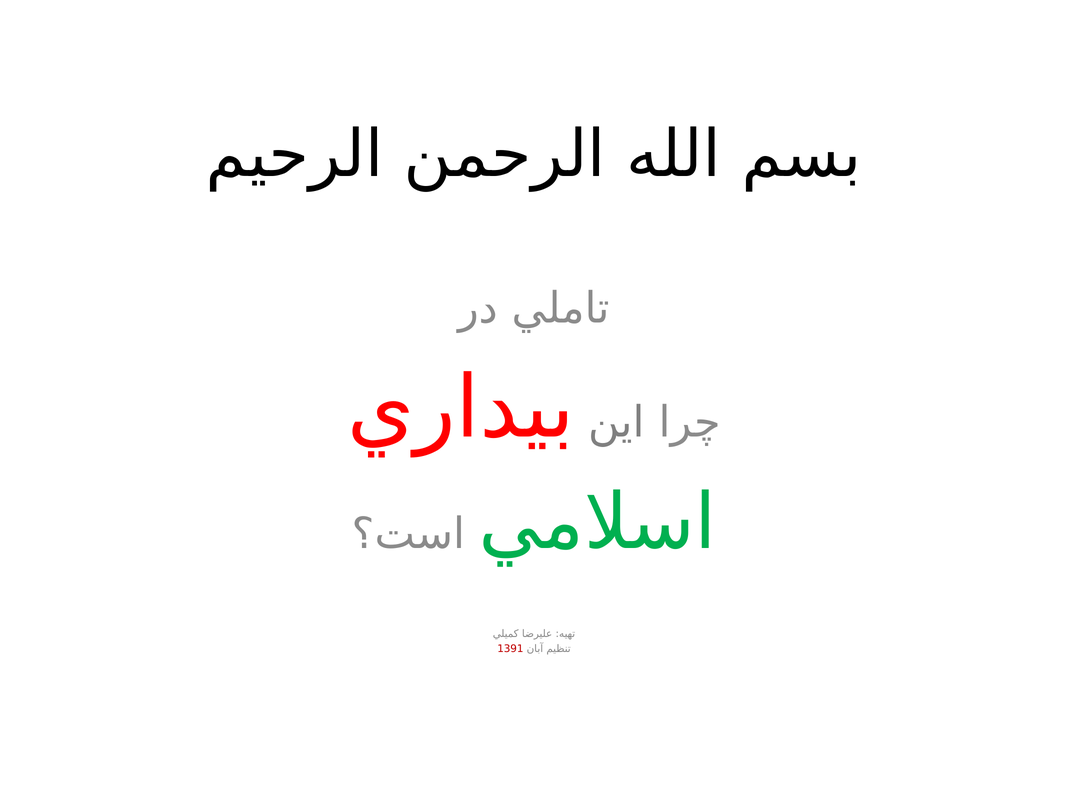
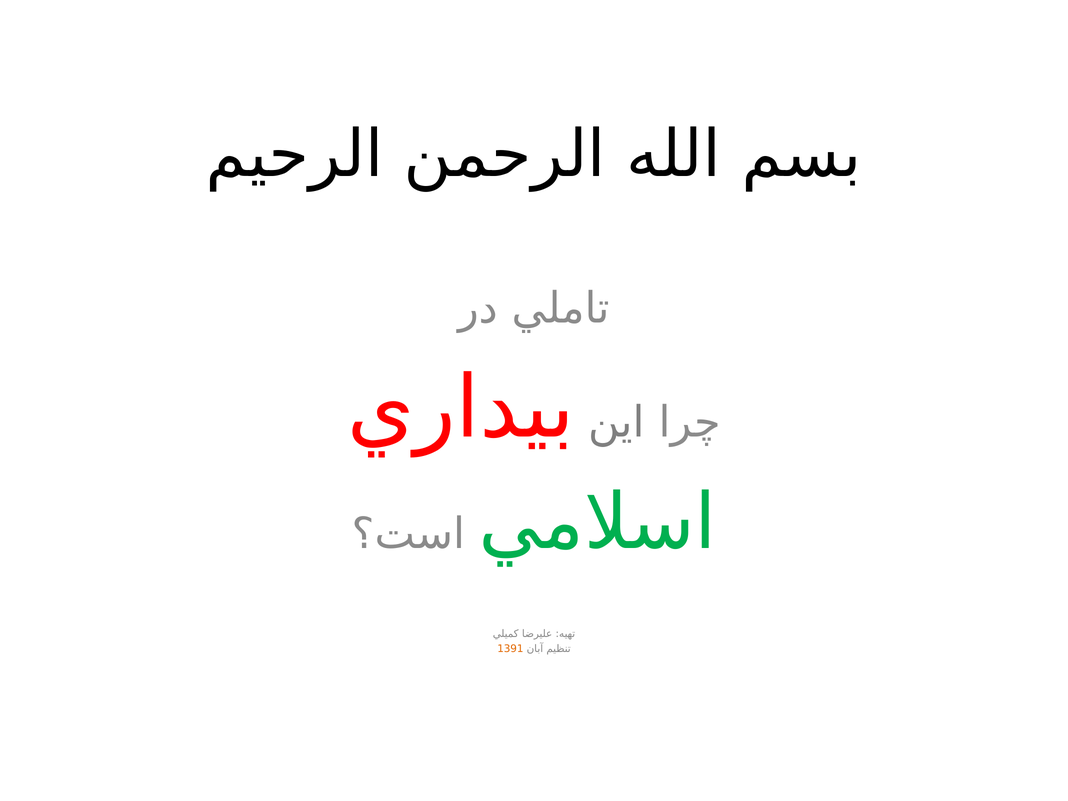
1391 colour: red -> orange (510, 649)
